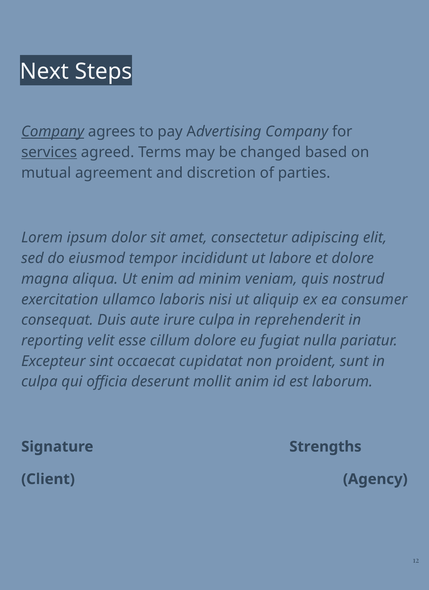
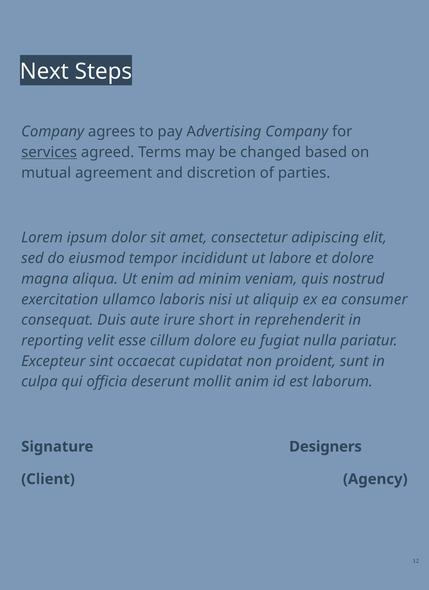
Company underline: present -> none (53, 132)
irure culpa: culpa -> short (216, 320)
Strengths: Strengths -> Designers (325, 447)
